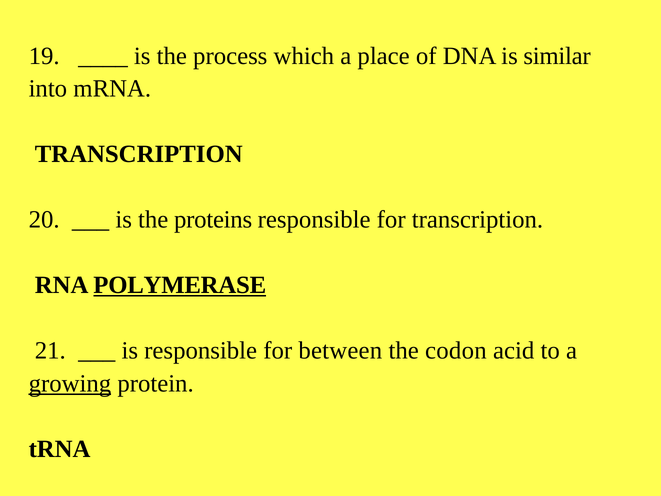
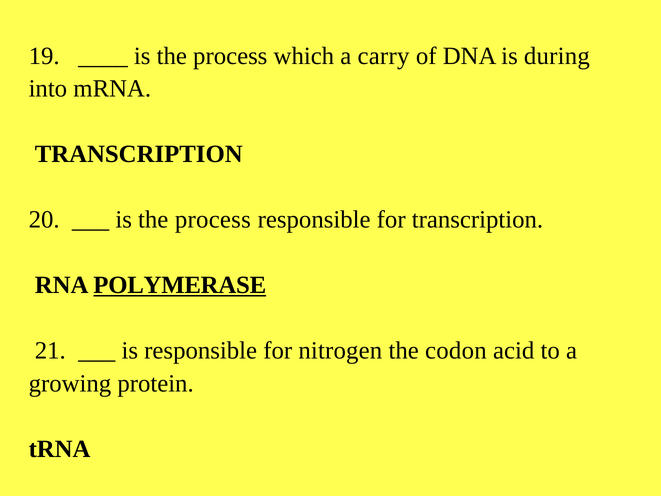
place: place -> carry (383, 56)
similar: similar -> during (557, 56)
proteins: proteins -> process (213, 220)
between: between -> nitrogen (340, 351)
growing underline: present -> none (70, 383)
